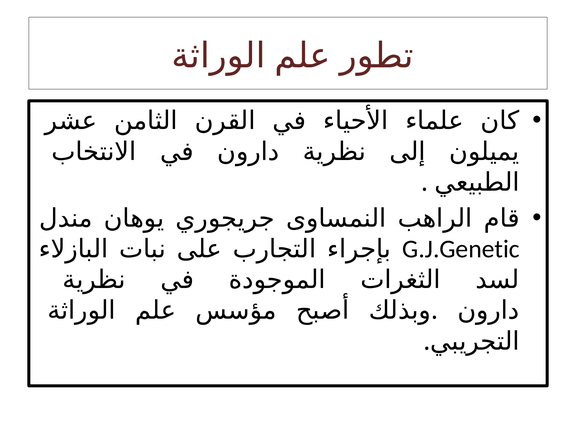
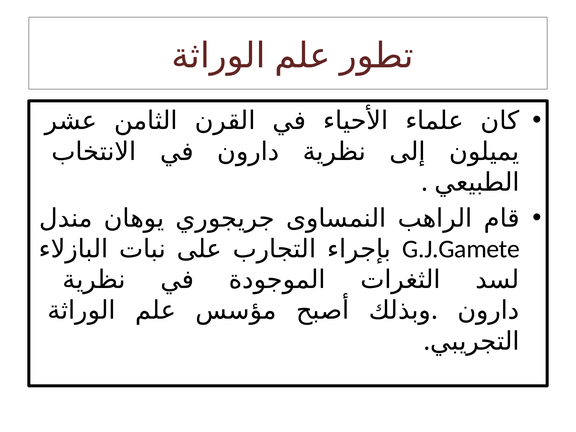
G.J.Genetic: G.J.Genetic -> G.J.Gamete (461, 249)
